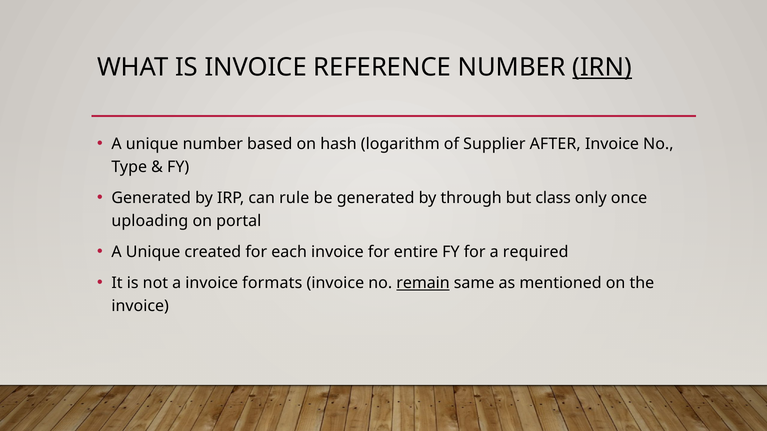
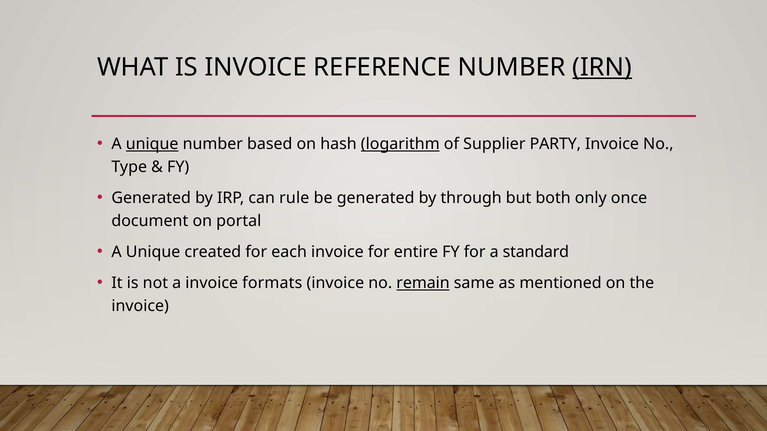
unique underline: none -> present (152, 144)
logarithm underline: none -> present (400, 144)
AFTER: AFTER -> PARTY (555, 144)
class: class -> both (553, 198)
uploading: uploading -> document (150, 221)
required: required -> standard (536, 252)
